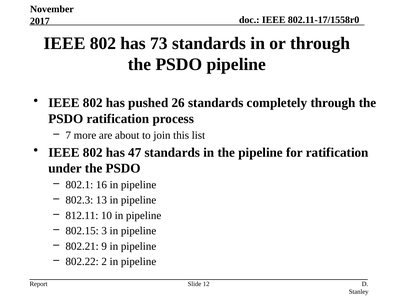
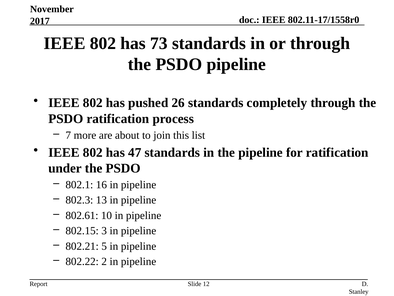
812.11: 812.11 -> 802.61 (82, 215)
9: 9 -> 5 (104, 246)
